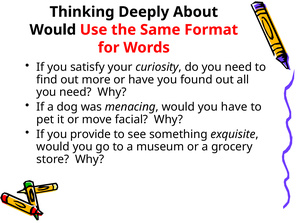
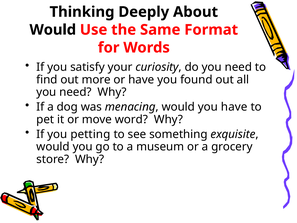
facial: facial -> word (131, 119)
provide: provide -> petting (90, 134)
